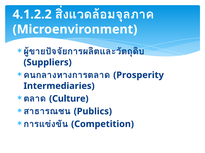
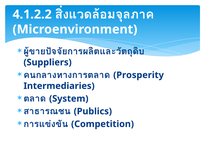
Culture: Culture -> System (69, 99)
